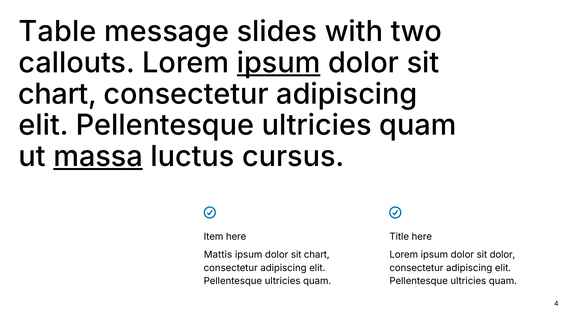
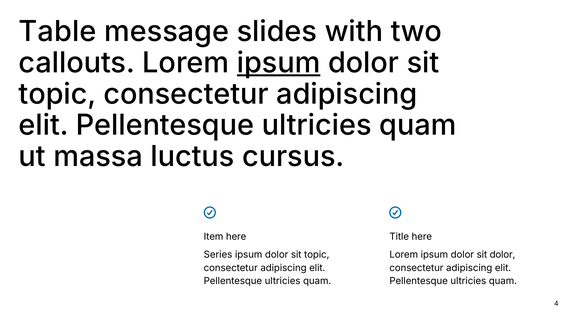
chart: chart -> topic (57, 94)
massa underline: present -> none (98, 156)
Mattis: Mattis -> Series (218, 254)
chart: chart -> topic (317, 254)
